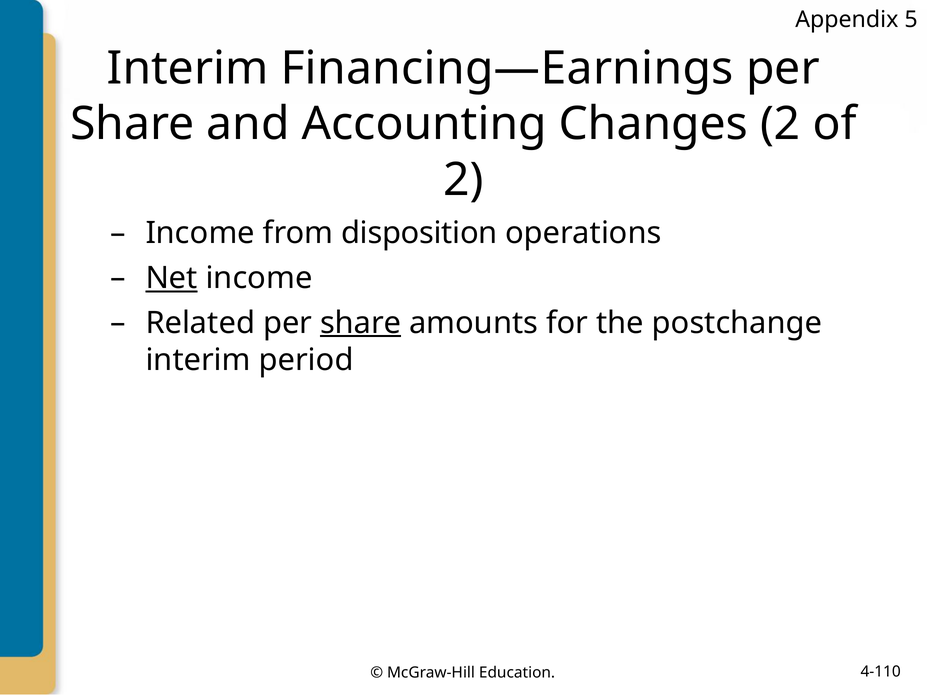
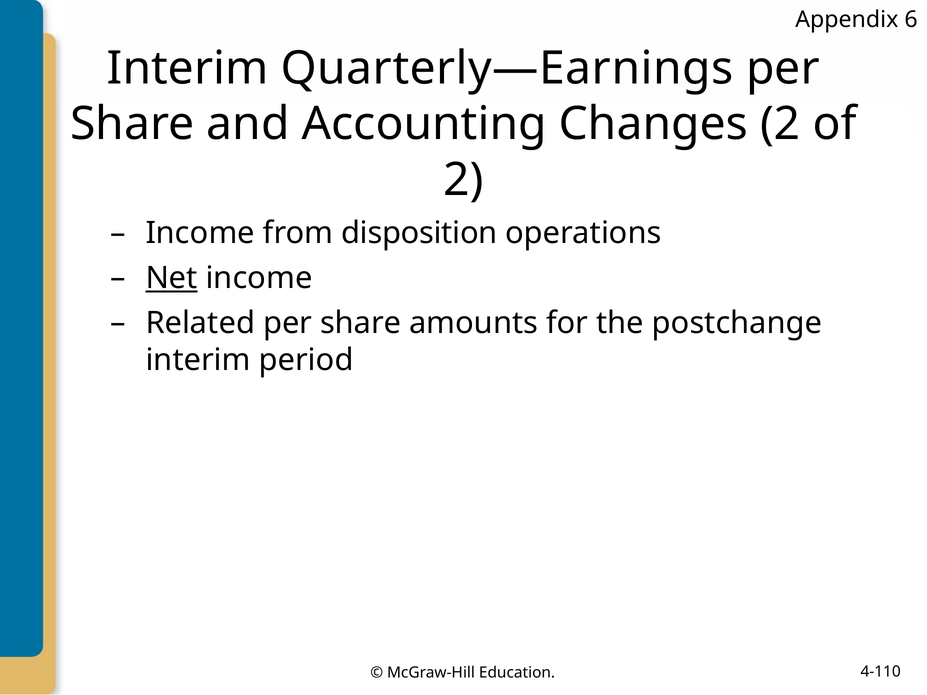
5: 5 -> 6 (911, 20)
Financing—Earnings: Financing—Earnings -> Quarterly—Earnings (507, 69)
share underline: present -> none (361, 323)
